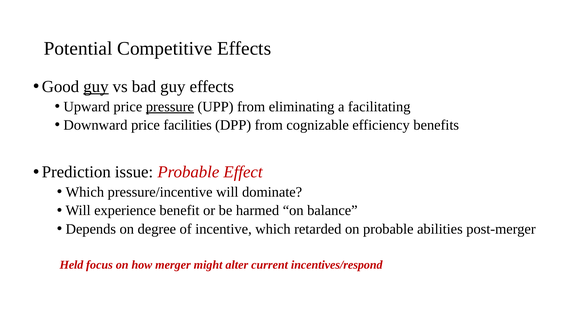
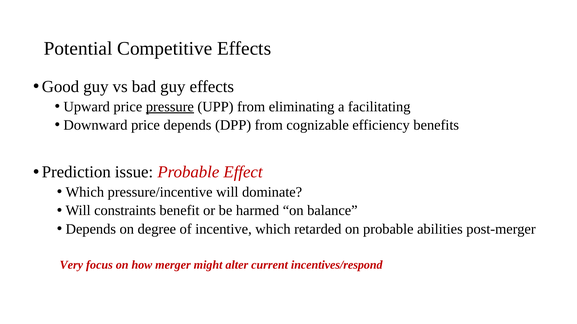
guy underline: present -> none (96, 87)
price facilities: facilities -> depends (187, 125)
experience: experience -> constraints (125, 211)
Held: Held -> Very (71, 265)
